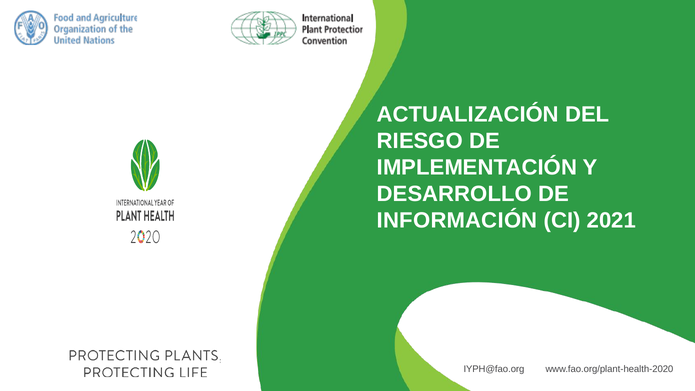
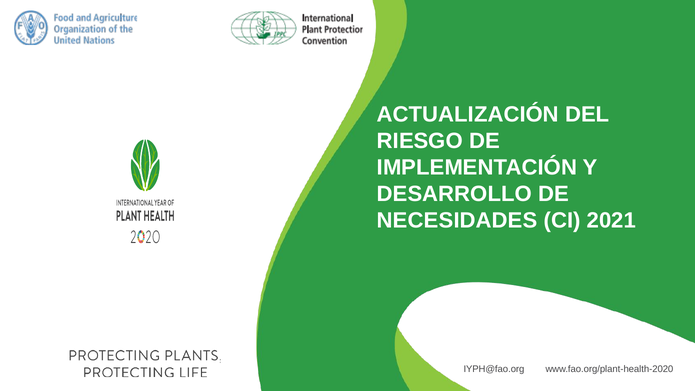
INFORMACIÓN: INFORMACIÓN -> NECESIDADES (457, 220)
